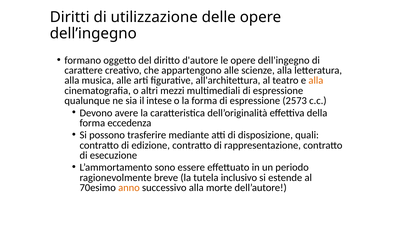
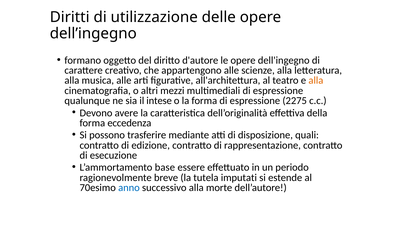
2573: 2573 -> 2275 (295, 101)
sono: sono -> base (165, 167)
inclusivo: inclusivo -> imputati (239, 177)
anno colour: orange -> blue (129, 187)
